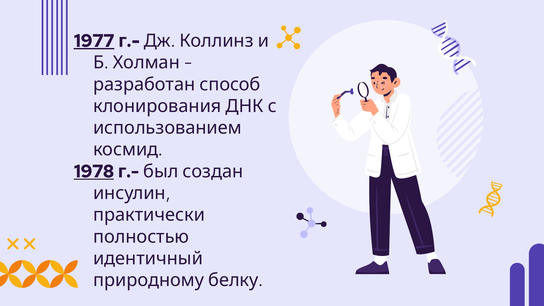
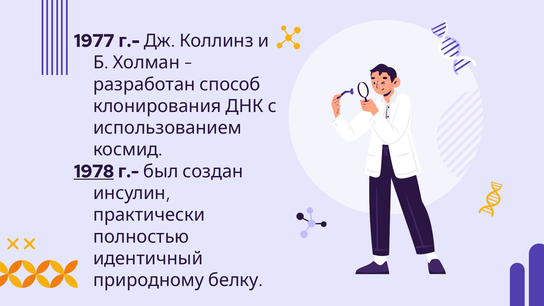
1977 underline: present -> none (94, 41)
